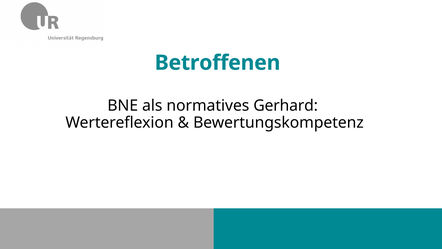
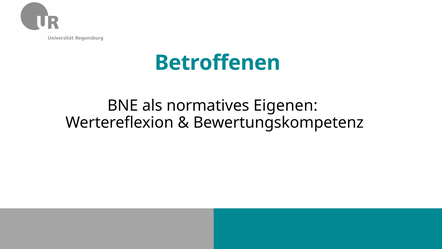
Gerhard: Gerhard -> Eigenen (285, 105)
